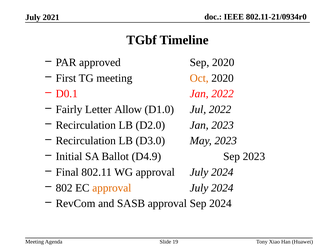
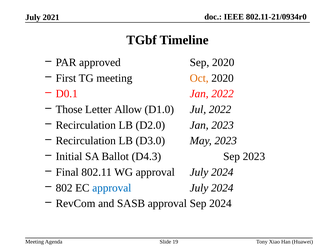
Fairly: Fairly -> Those (69, 109)
D4.9: D4.9 -> D4.3 (146, 156)
approval colour: orange -> blue (112, 187)
